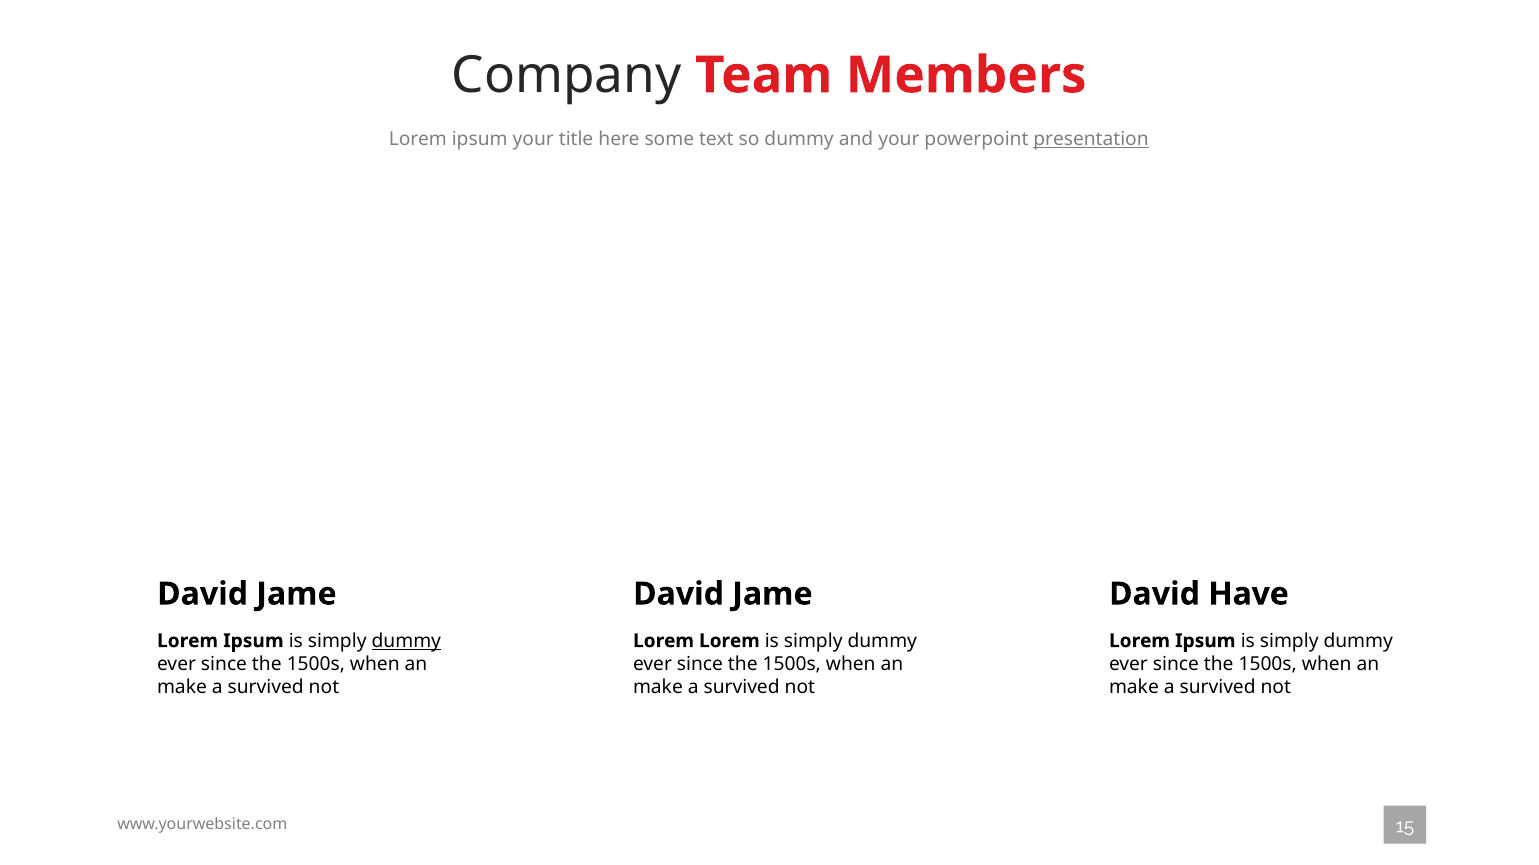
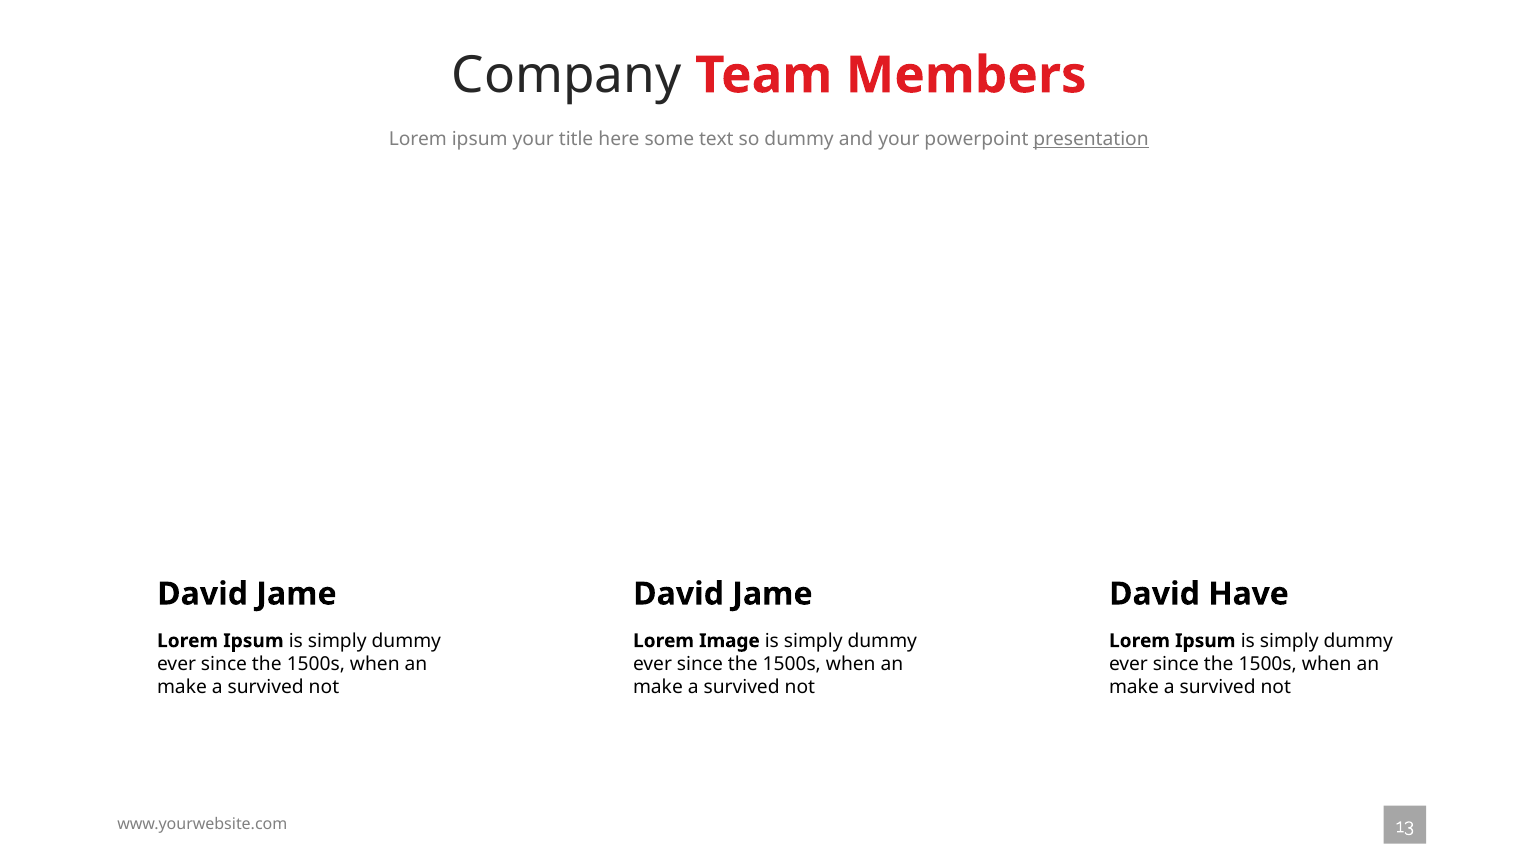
dummy underline: present -> none (406, 641)
Lorem Lorem: Lorem -> Image (729, 641)
15: 15 -> 13 (1405, 827)
